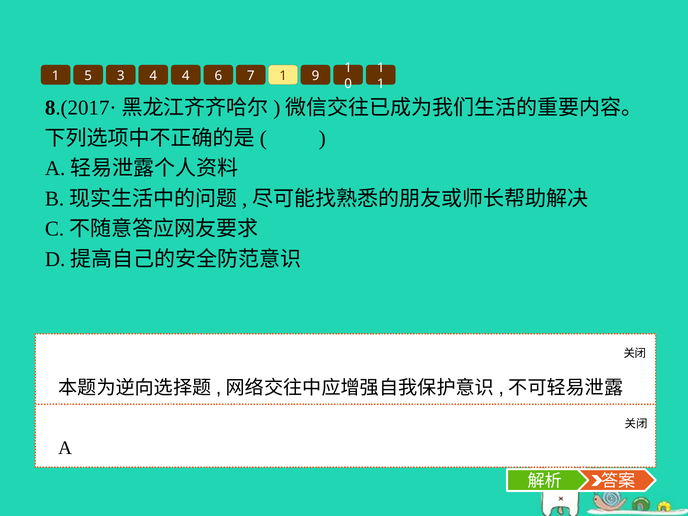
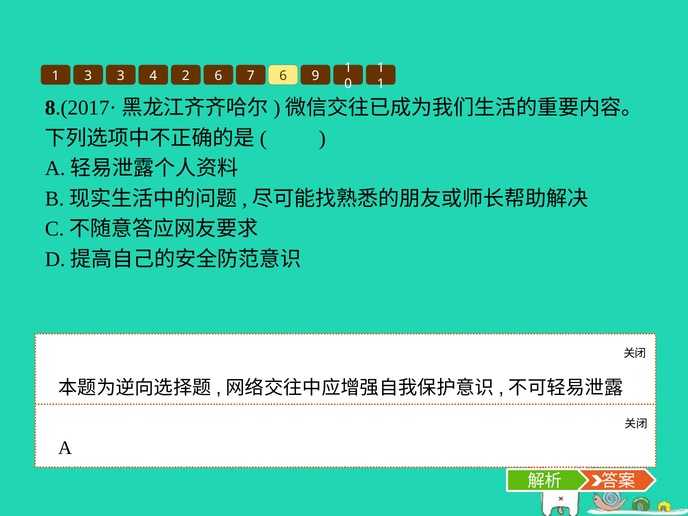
1 5: 5 -> 3 (88, 76)
4 4: 4 -> 2 (186, 76)
7 1: 1 -> 6 (283, 76)
